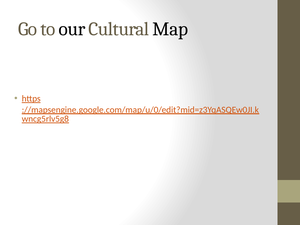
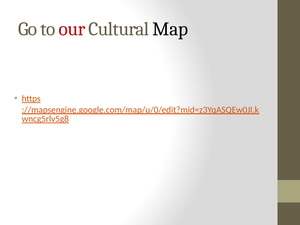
our colour: black -> red (72, 29)
